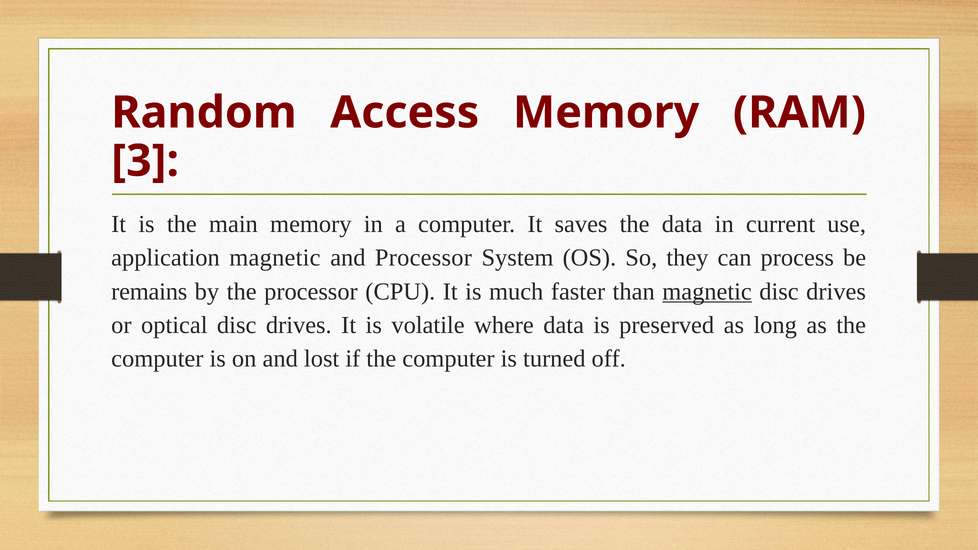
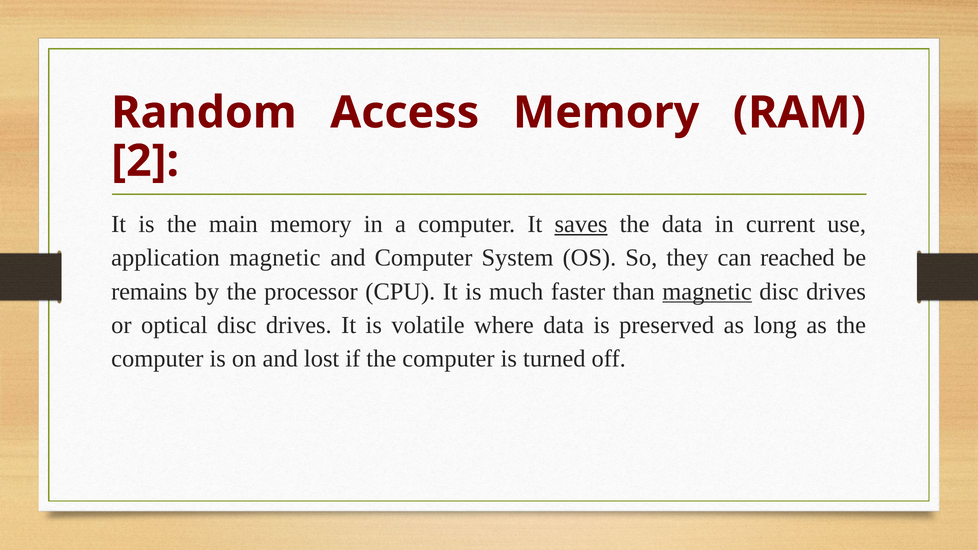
3: 3 -> 2 (145, 161)
saves underline: none -> present (581, 224)
and Processor: Processor -> Computer (424, 258)
process: process -> reached (797, 258)
